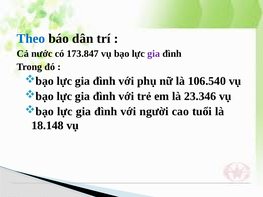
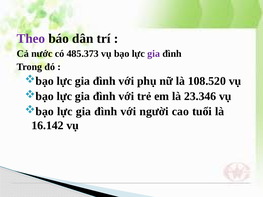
Theo colour: blue -> purple (31, 39)
173.847: 173.847 -> 485.373 (83, 54)
106.540: 106.540 -> 108.520 (207, 81)
18.148: 18.148 -> 16.142 (47, 126)
